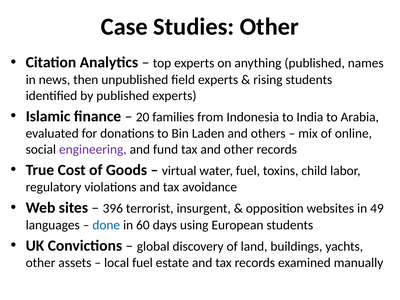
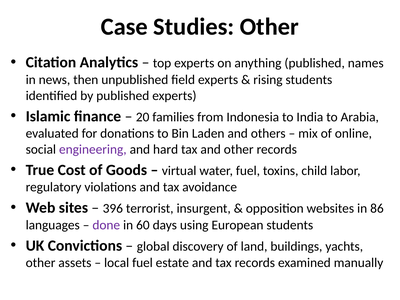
fund: fund -> hard (166, 149)
49: 49 -> 86 (377, 209)
done colour: blue -> purple (106, 225)
